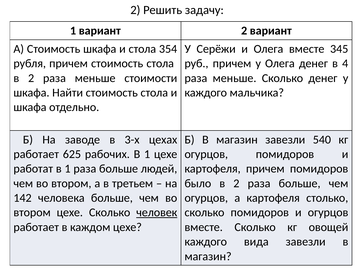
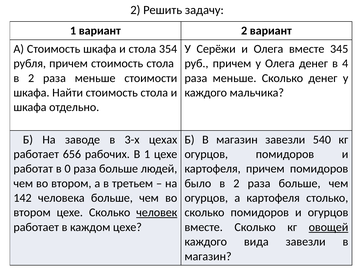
625: 625 -> 656 (72, 154)
работат в 1: 1 -> 0 (68, 169)
овощей underline: none -> present (329, 227)
